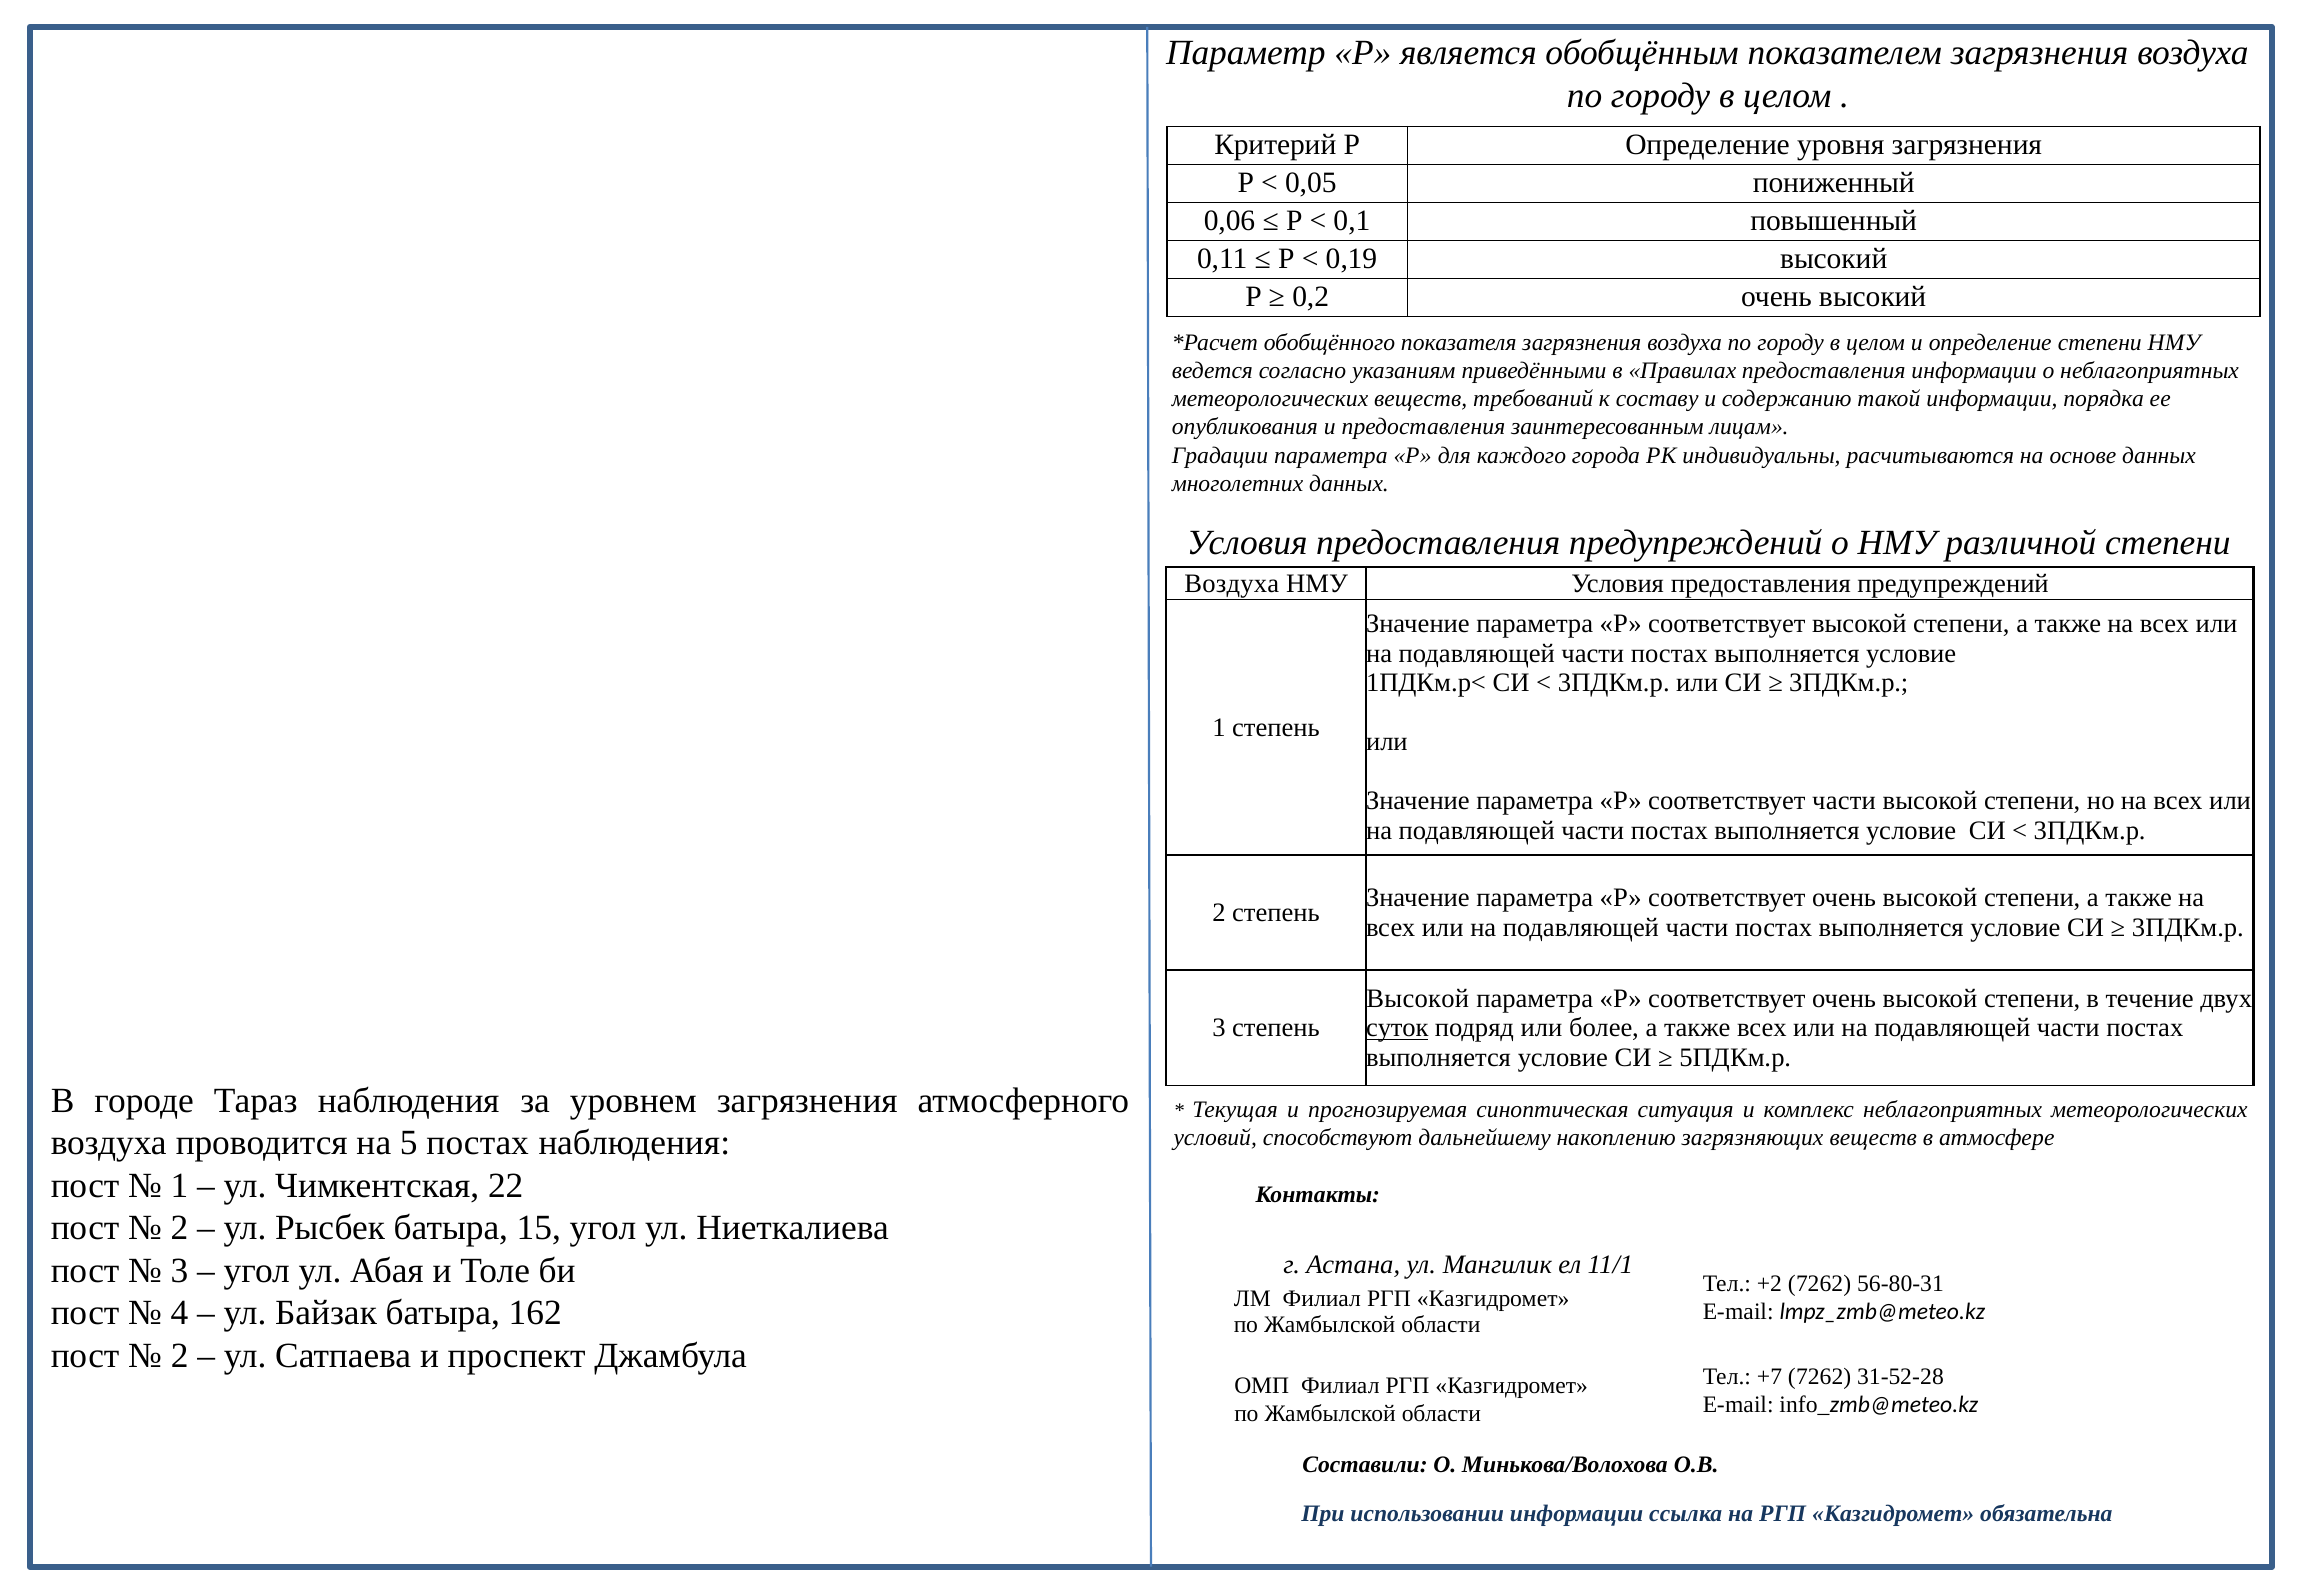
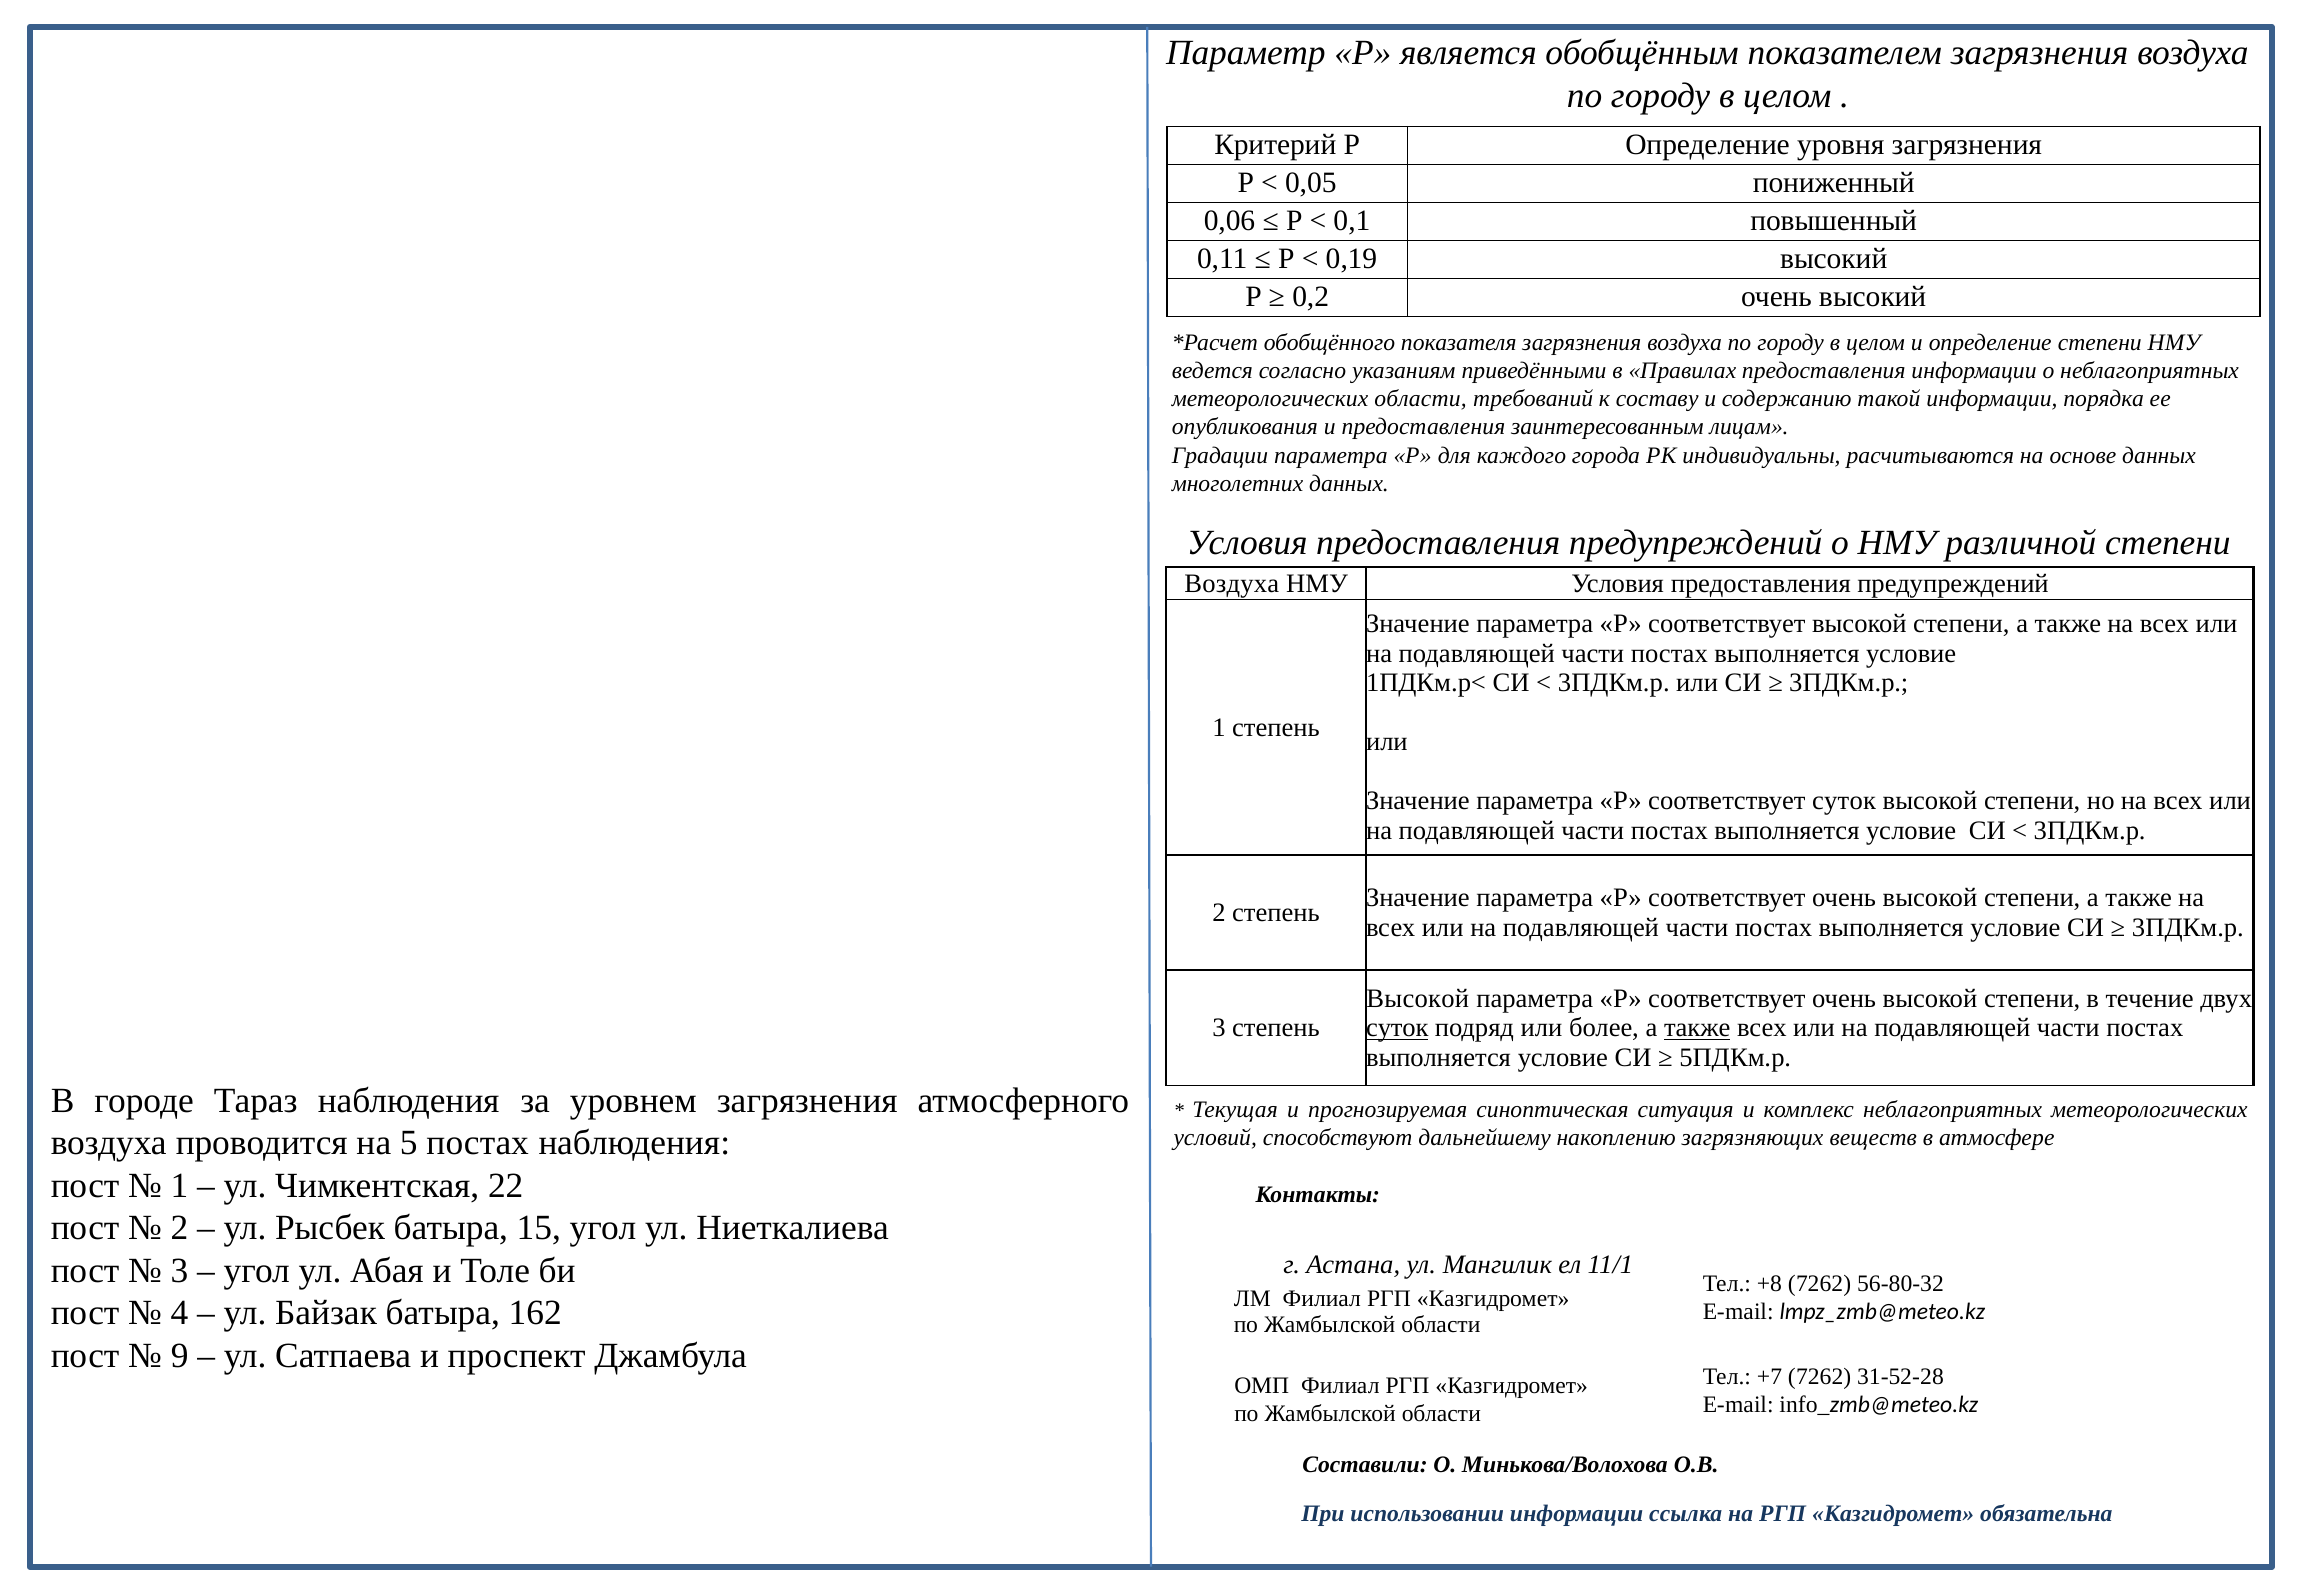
метеорологических веществ: веществ -> области (1421, 399)
соответствует части: части -> суток (1844, 801)
также underline: none -> present (1697, 1028)
+2: +2 -> +8 (1769, 1284)
56-80-31: 56-80-31 -> 56-80-32 (1901, 1284)
2: 2 -> 9 (180, 1355)
